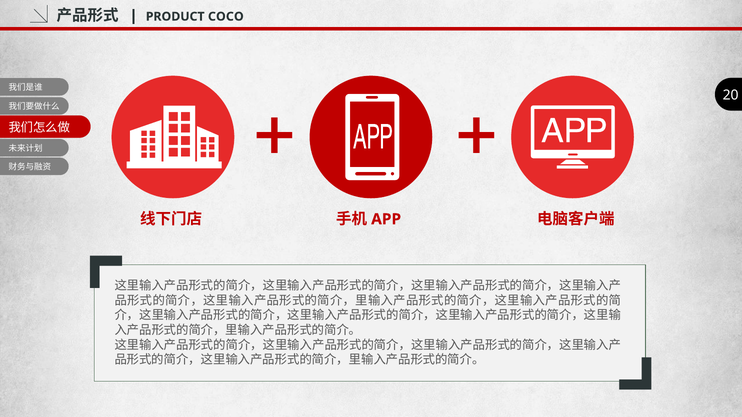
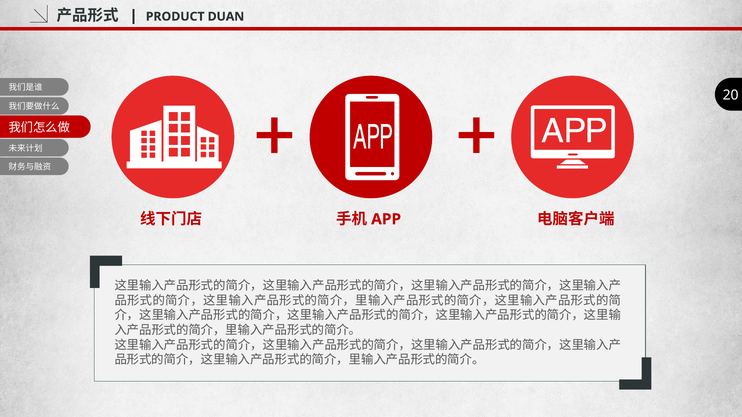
COCO: COCO -> DUAN (226, 17)
